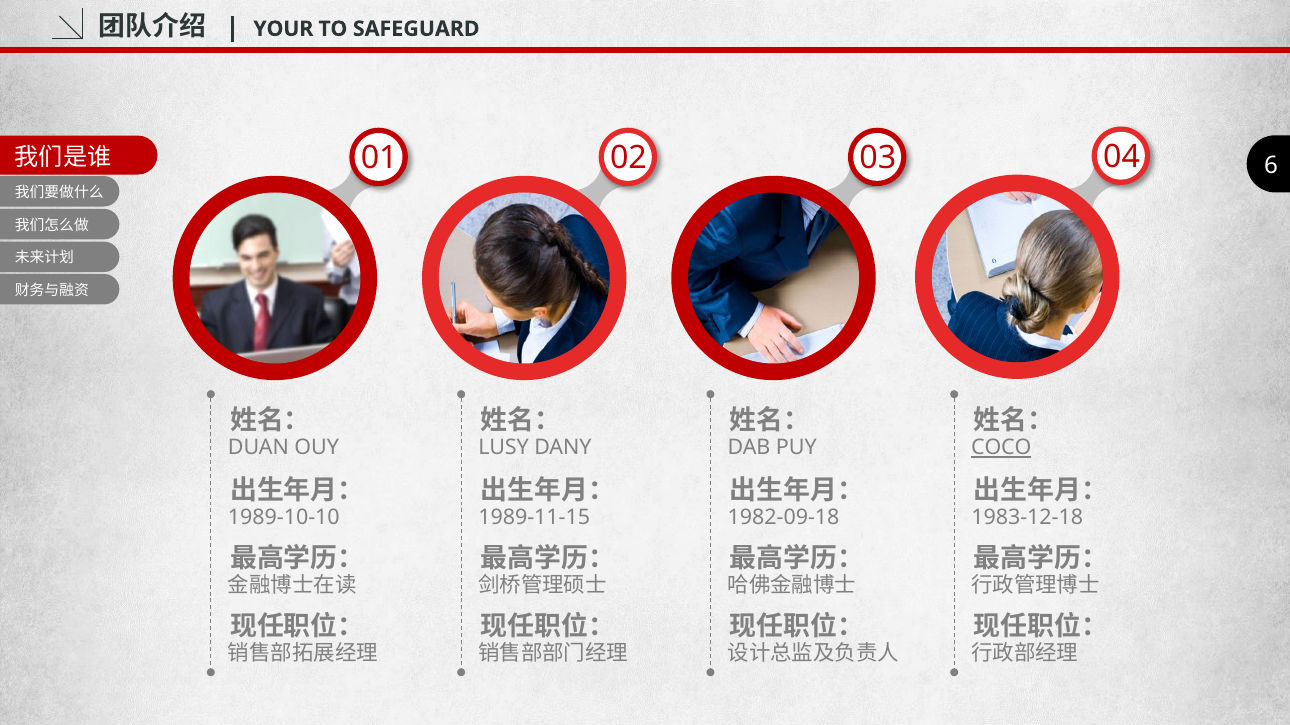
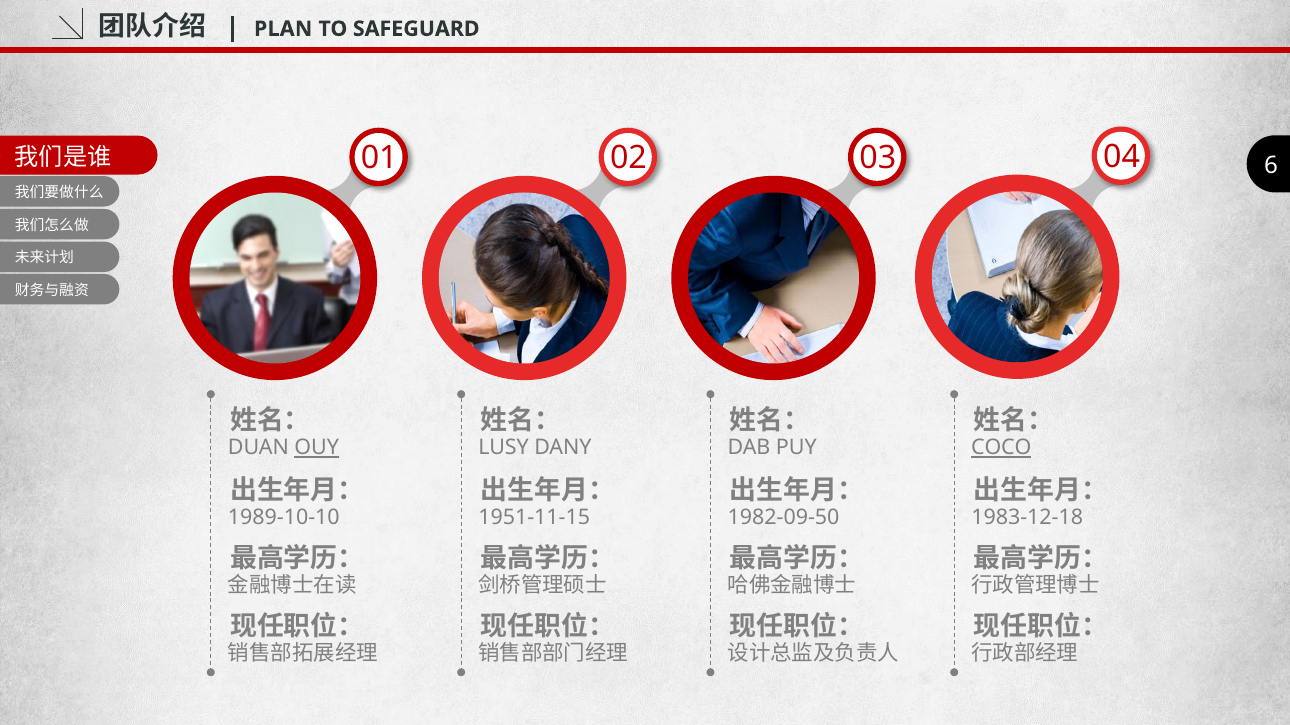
YOUR: YOUR -> PLAN (283, 29)
OUY underline: none -> present (317, 448)
1989-11-15: 1989-11-15 -> 1951-11-15 (534, 518)
1982-09-18: 1982-09-18 -> 1982-09-50 (784, 518)
